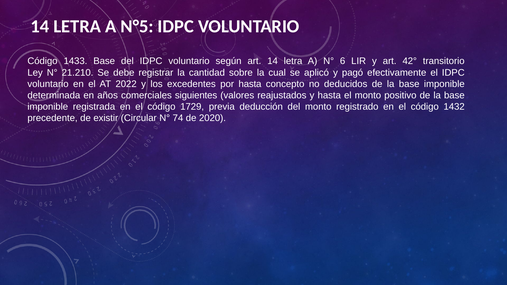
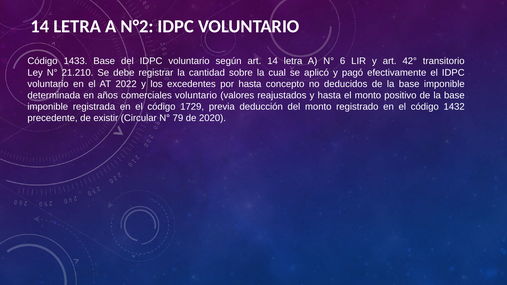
N°5: N°5 -> N°2 (137, 26)
comerciales siguientes: siguientes -> voluntario (196, 95)
74: 74 -> 79 (178, 118)
